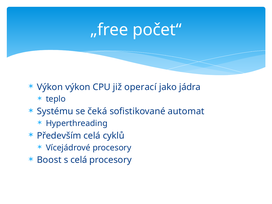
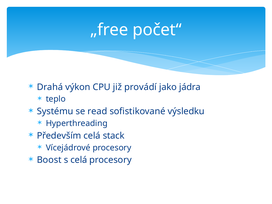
Výkon: Výkon -> Drahá (50, 87)
operací: operací -> provádí (140, 87)
čeká: čeká -> read (97, 111)
automat: automat -> výsledku (186, 111)
cyklů: cyklů -> stack (114, 136)
